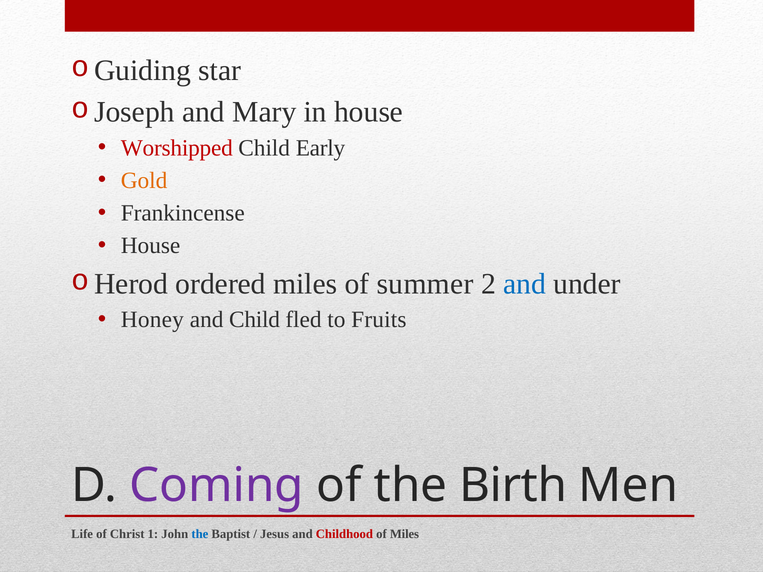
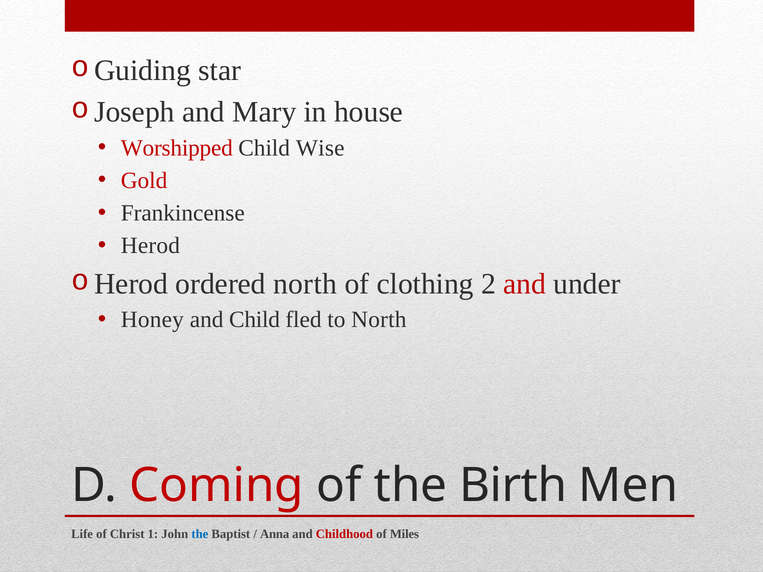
Early: Early -> Wise (320, 148)
Gold colour: orange -> red (144, 181)
House: House -> Herod (150, 246)
ordered miles: miles -> north (305, 284)
summer: summer -> clothing (425, 284)
and colour: blue -> red (525, 284)
to Fruits: Fruits -> North (379, 320)
Coming colour: purple -> red (217, 486)
Jesus: Jesus -> Anna (275, 534)
